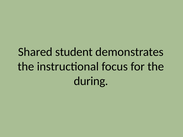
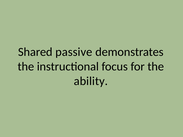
student: student -> passive (74, 52)
during: during -> ability (91, 81)
